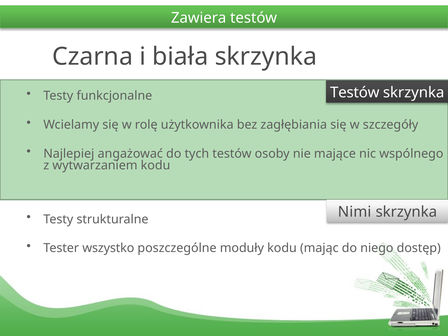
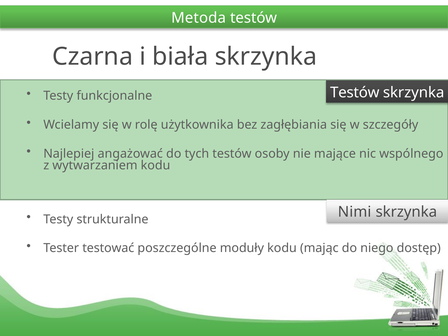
Zawiera: Zawiera -> Metoda (199, 18)
wszystko: wszystko -> testować (108, 248)
